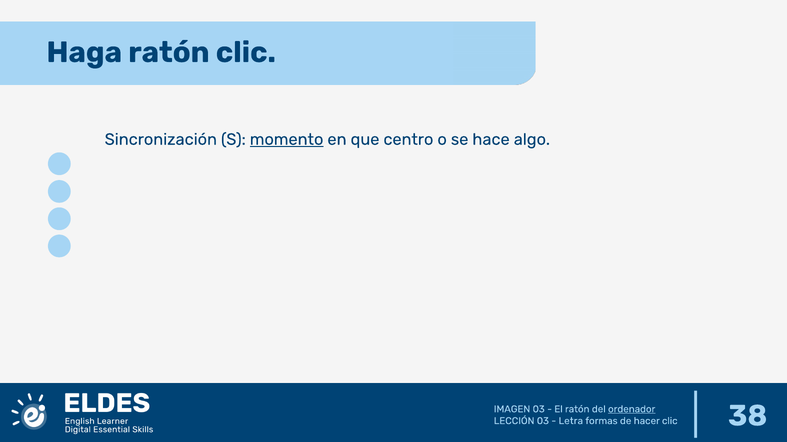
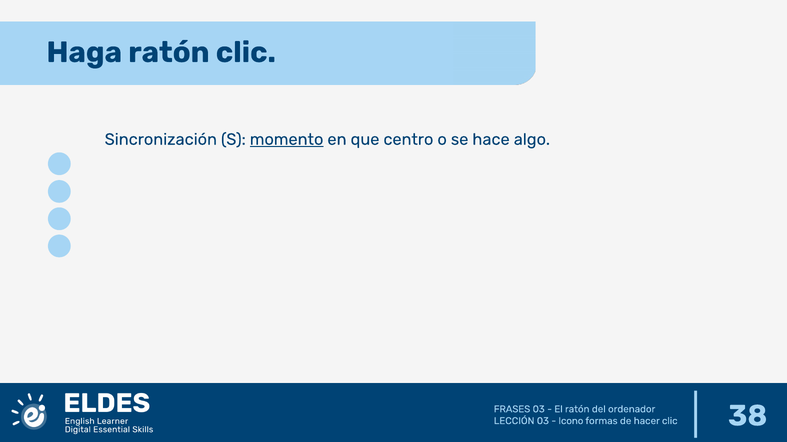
IMAGEN: IMAGEN -> FRASES (512, 410)
ordenador underline: present -> none (632, 410)
Letra: Letra -> Icono (571, 421)
